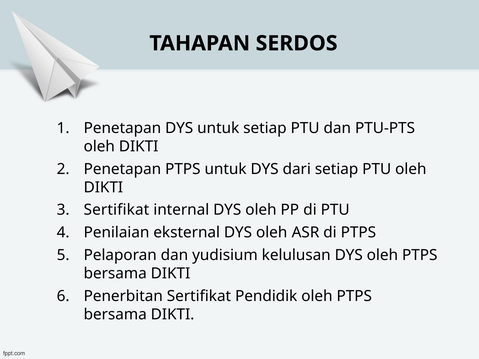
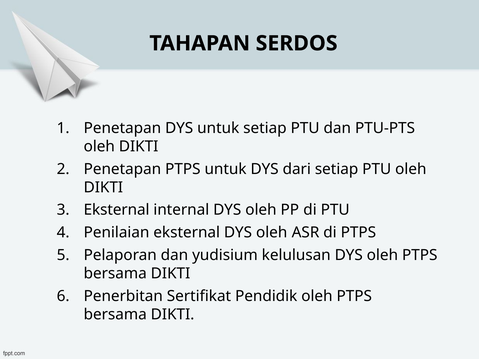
Sertifikat: Sertifikat -> Eksternal (117, 210)
